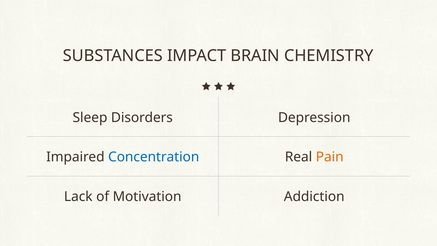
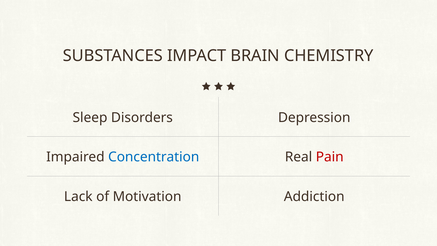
Pain colour: orange -> red (330, 157)
